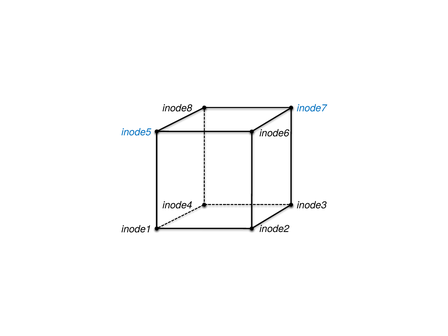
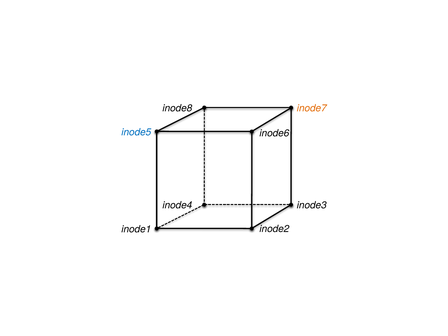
inode7 colour: blue -> orange (312, 108)
